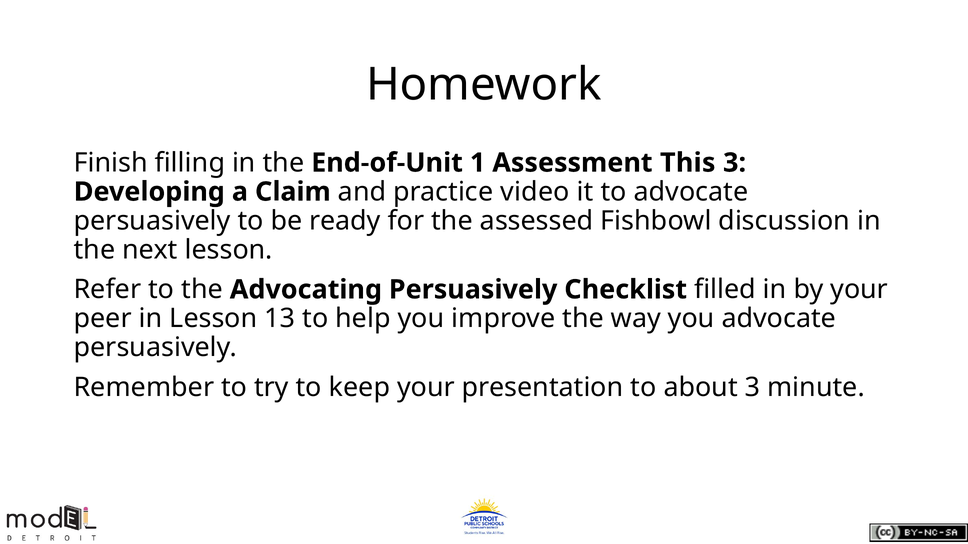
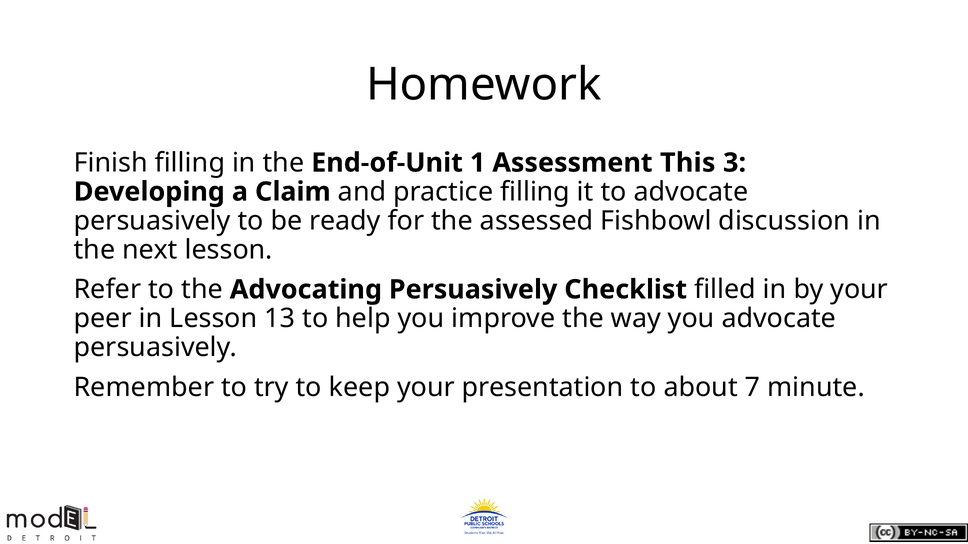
practice video: video -> filling (535, 192)
about 3: 3 -> 7 (753, 388)
